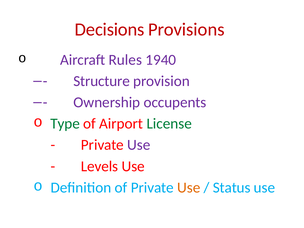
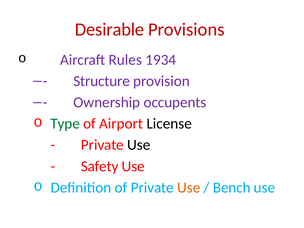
Decisions: Decisions -> Desirable (110, 29)
1940: 1940 -> 1934 (161, 60)
License colour: green -> black (169, 124)
Use colour: purple -> black (139, 145)
Levels: Levels -> Safety (100, 166)
Status: Status -> Bench (232, 188)
